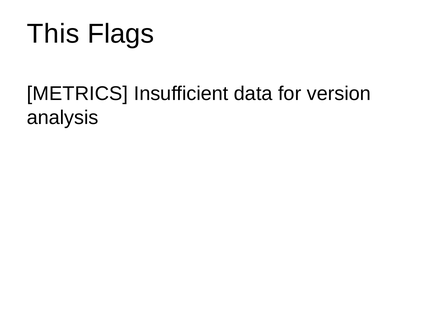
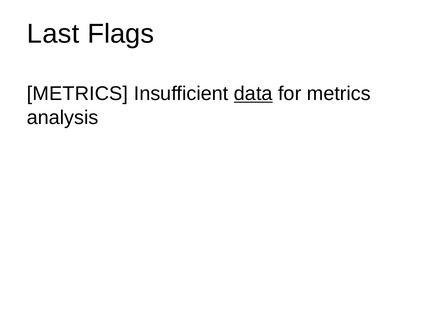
This: This -> Last (53, 34)
data underline: none -> present (253, 94)
for version: version -> metrics (339, 94)
